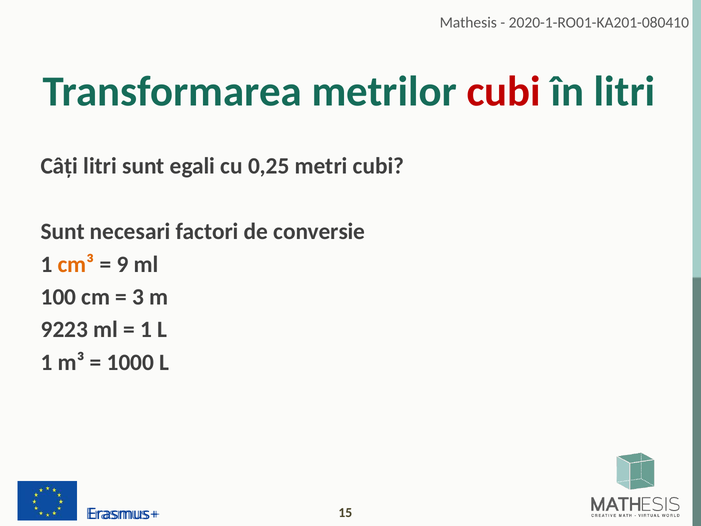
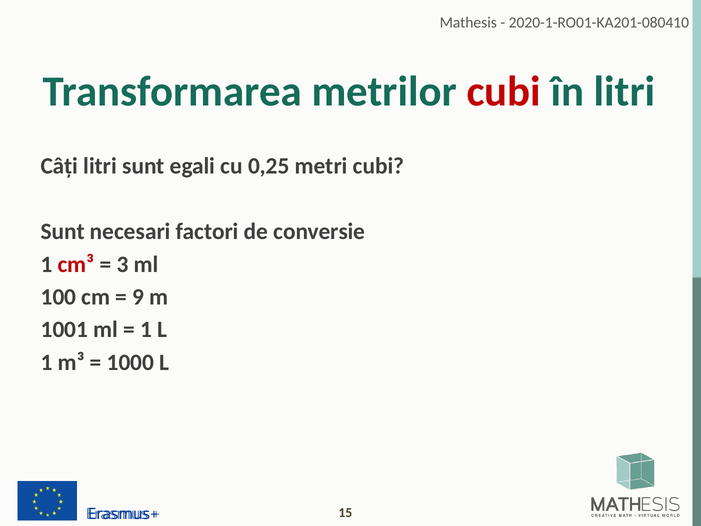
cm³ colour: orange -> red (76, 264)
9: 9 -> 3 (122, 264)
3: 3 -> 9 (138, 297)
9223: 9223 -> 1001 (64, 330)
